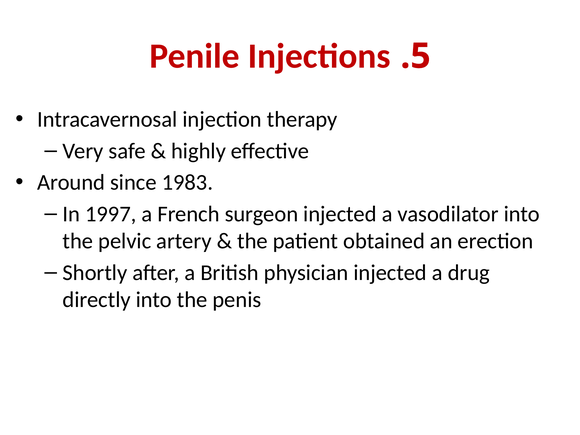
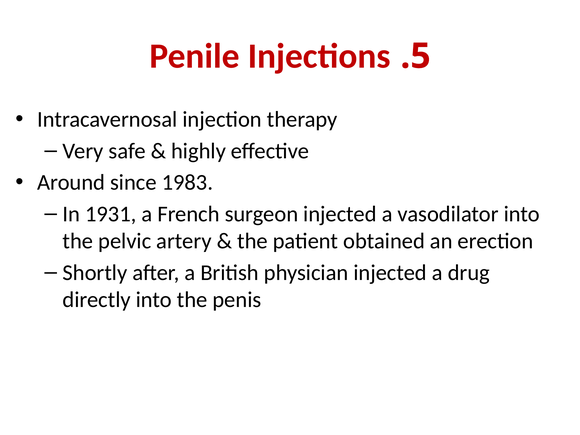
1997: 1997 -> 1931 (111, 214)
